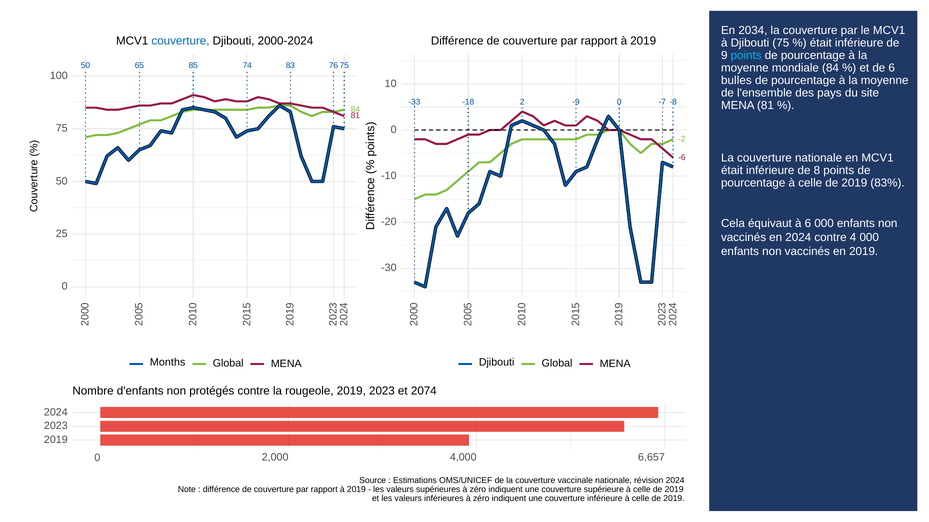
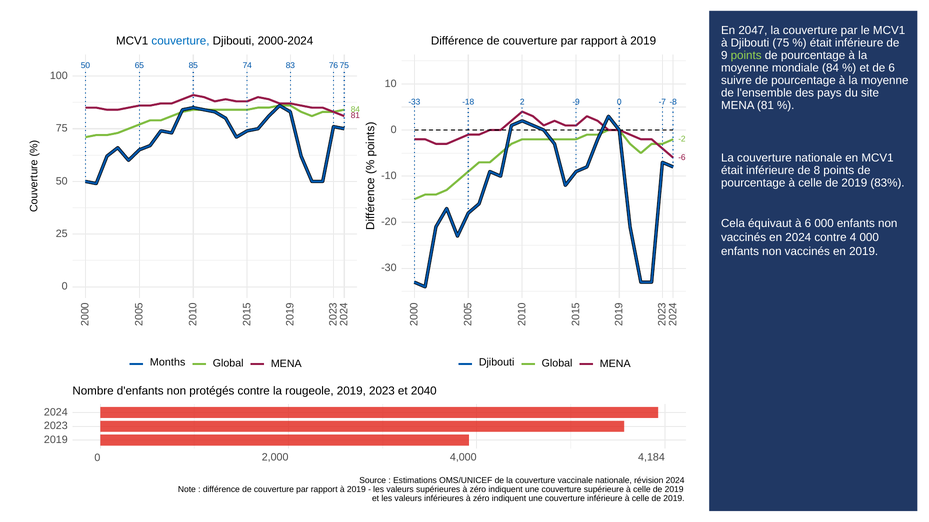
2034: 2034 -> 2047 (753, 31)
points colour: light blue -> light green (746, 56)
bulles: bulles -> suivre (736, 81)
2074: 2074 -> 2040 (424, 391)
6,657: 6,657 -> 4,184 (651, 458)
